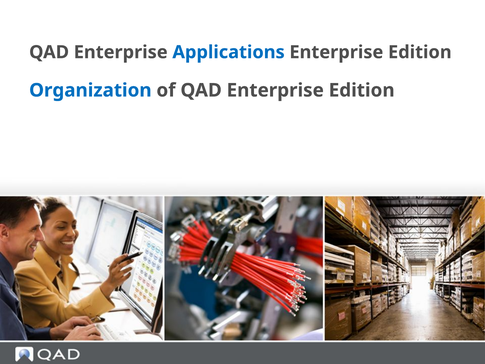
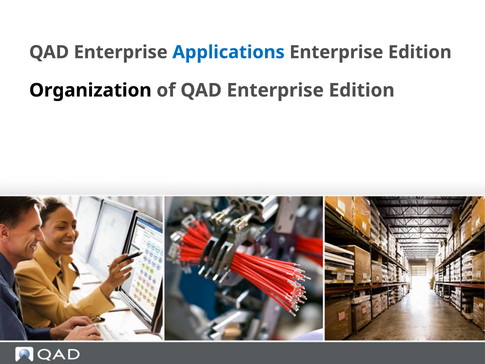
Organization colour: blue -> black (90, 90)
